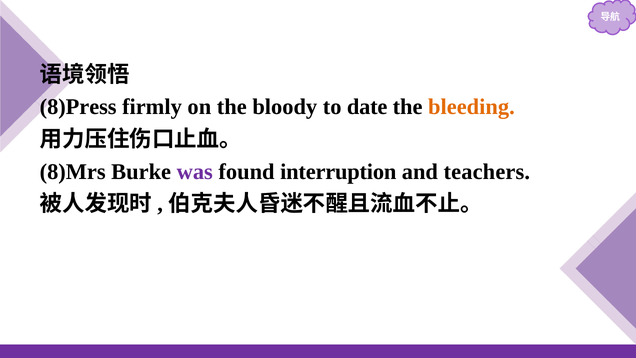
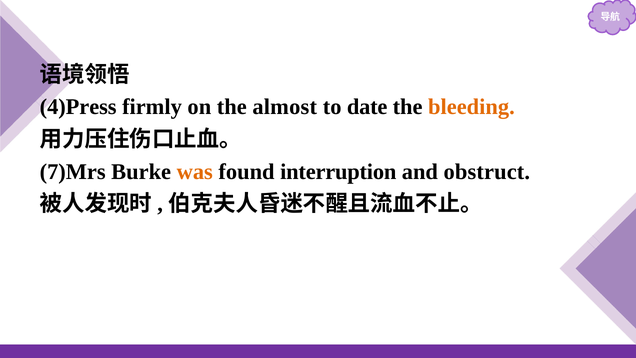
8)Press: 8)Press -> 4)Press (78, 107)
bloody: bloody -> almost (285, 107)
8)Mrs: 8)Mrs -> 7)Mrs (73, 171)
was colour: purple -> orange (195, 171)
teachers: teachers -> obstruct (487, 171)
